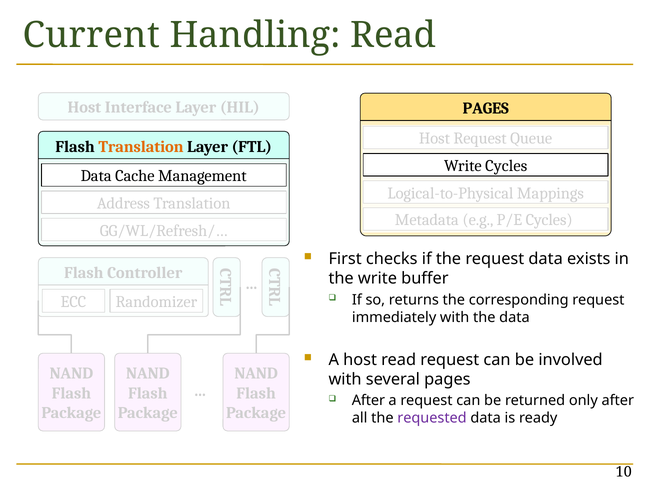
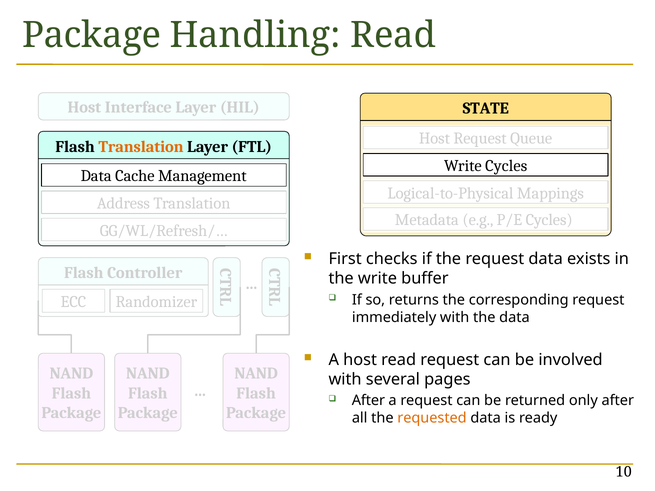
Current: Current -> Package (92, 35)
PAGES: PAGES -> STATE (486, 109)
requested colour: purple -> orange (432, 418)
